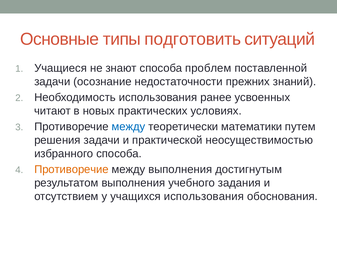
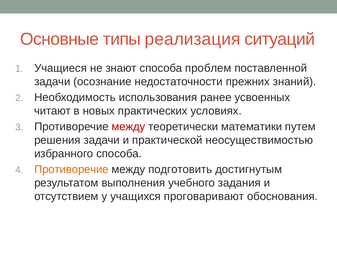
подготовить: подготовить -> реализация (193, 39)
между colour: blue -> red (128, 127)
между выполнения: выполнения -> подготовить (180, 169)
учащихся использования: использования -> проговаривают (204, 196)
